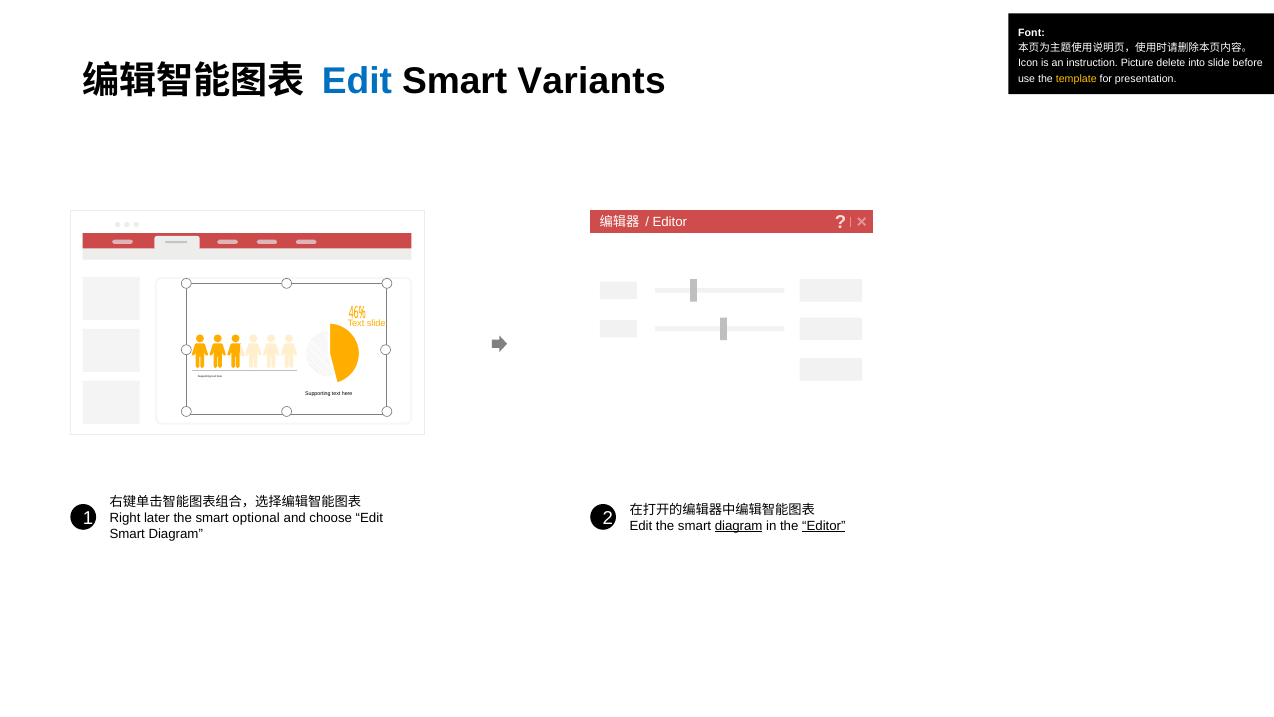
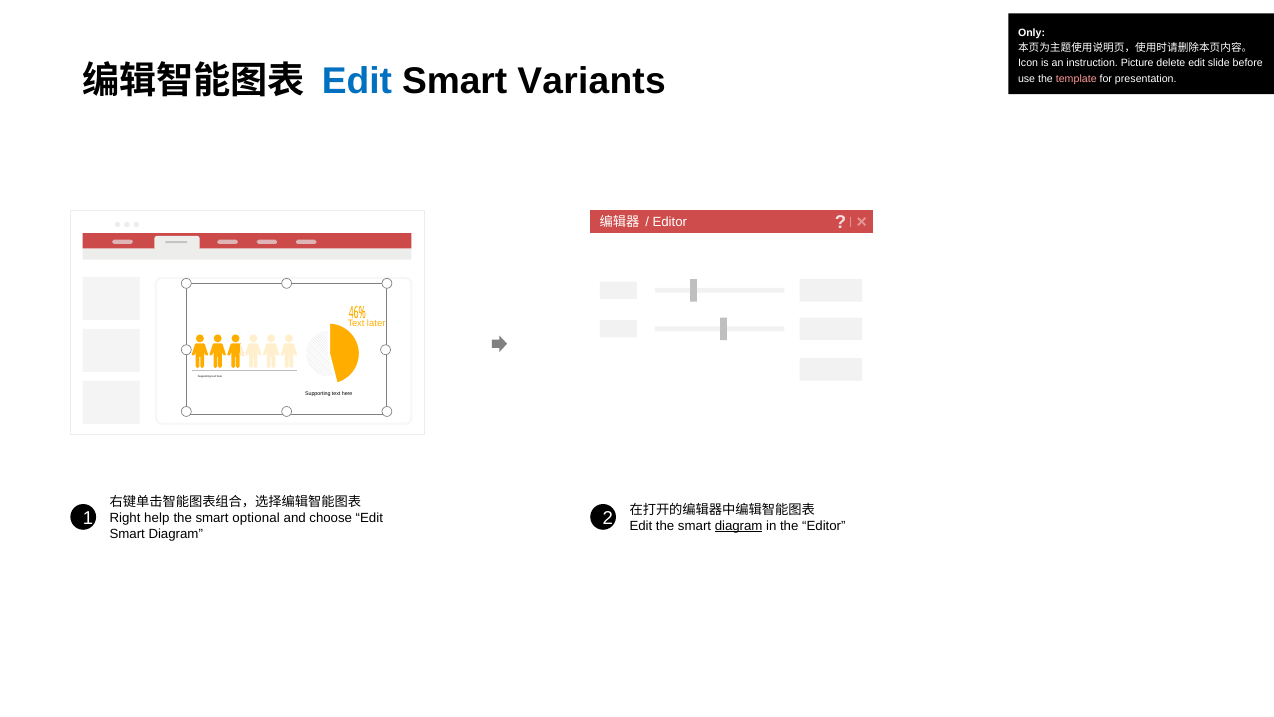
Font: Font -> Only (1032, 33)
delete into: into -> edit (1197, 63)
template colour: yellow -> pink (1076, 79)
Text slide: slide -> later (376, 324)
later: later -> help (157, 518)
Editor underline: present -> none (824, 526)
